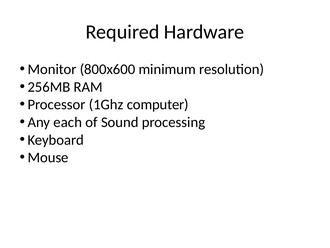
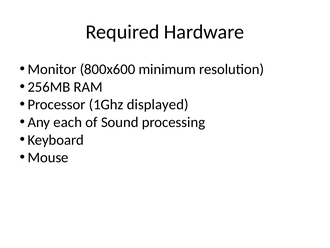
computer: computer -> displayed (158, 104)
